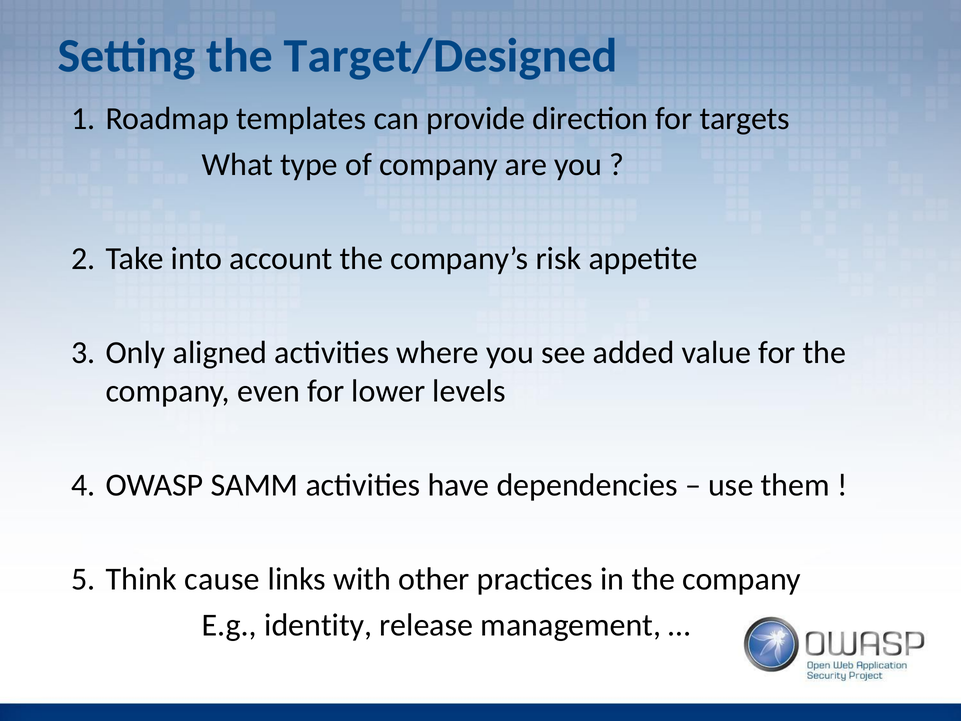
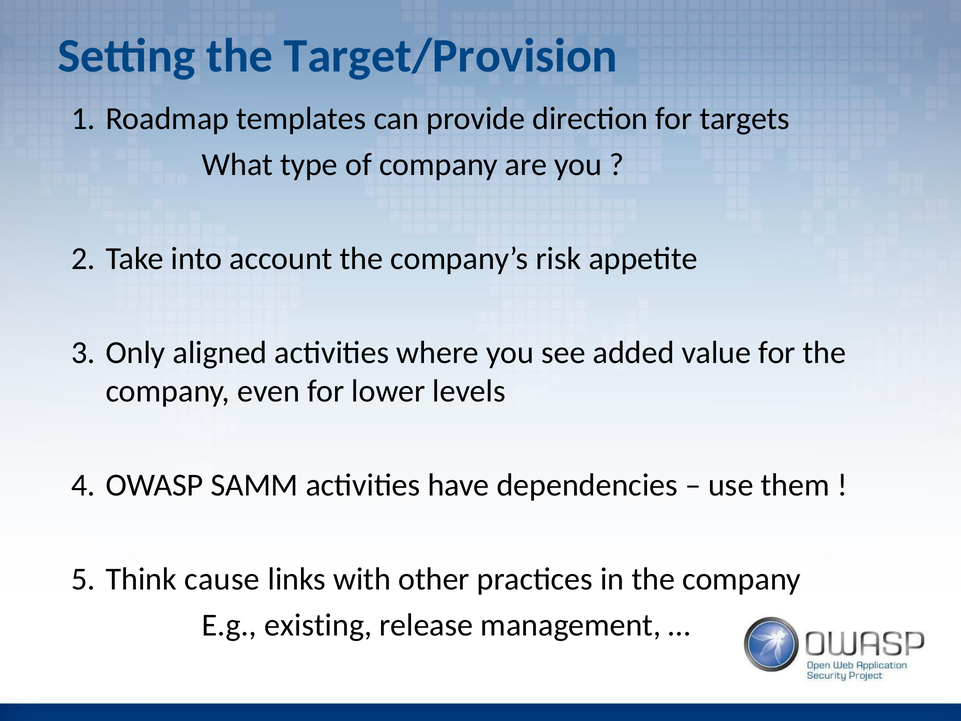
Target/Designed: Target/Designed -> Target/Provision (451, 56)
identity: identity -> existing (318, 625)
